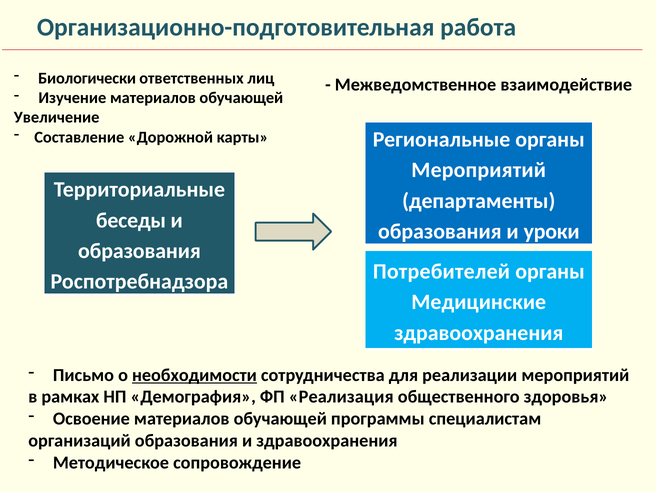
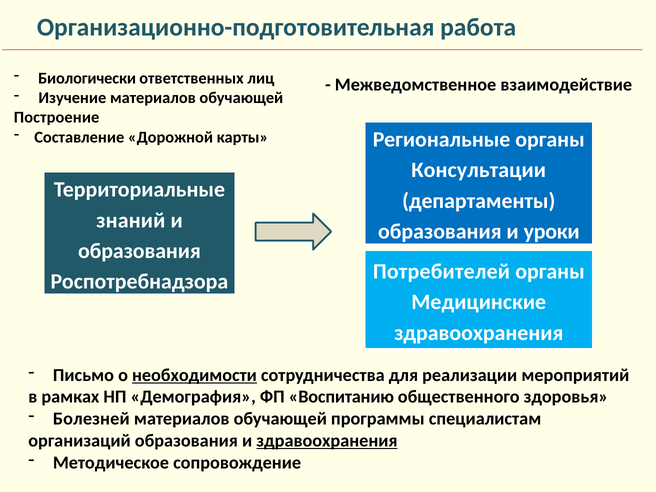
Увеличение: Увеличение -> Построение (57, 118)
Мероприятий: Мероприятий -> Консультации (479, 170)
беседы: беседы -> знаний (131, 220)
Реализация: Реализация -> Воспитанию (341, 397)
Освоение: Освоение -> Болезней (91, 419)
здравоохранения underline: none -> present (327, 441)
